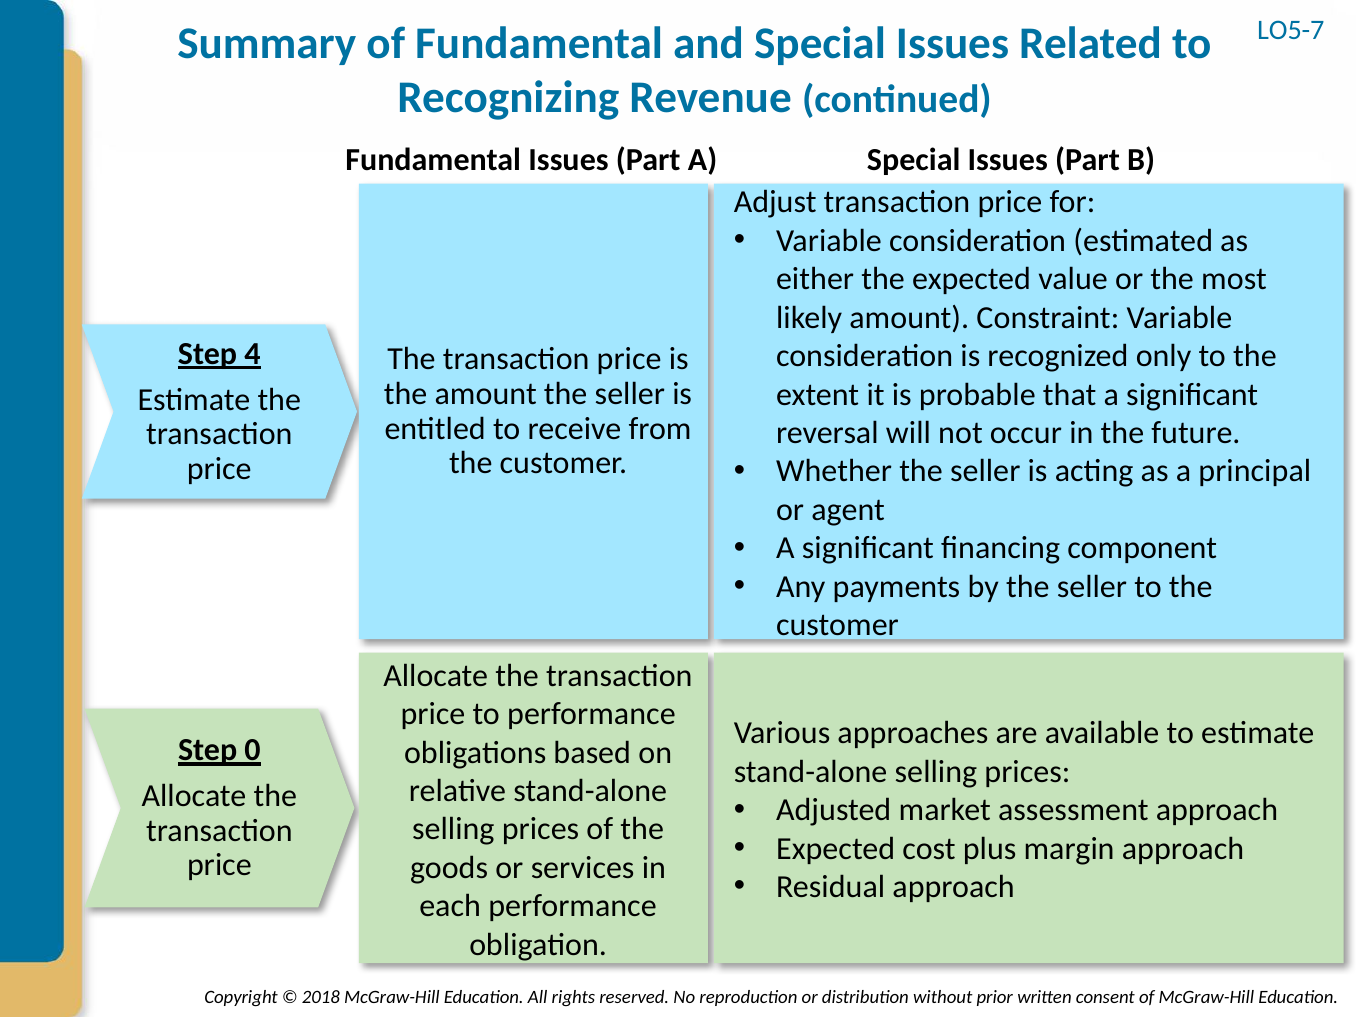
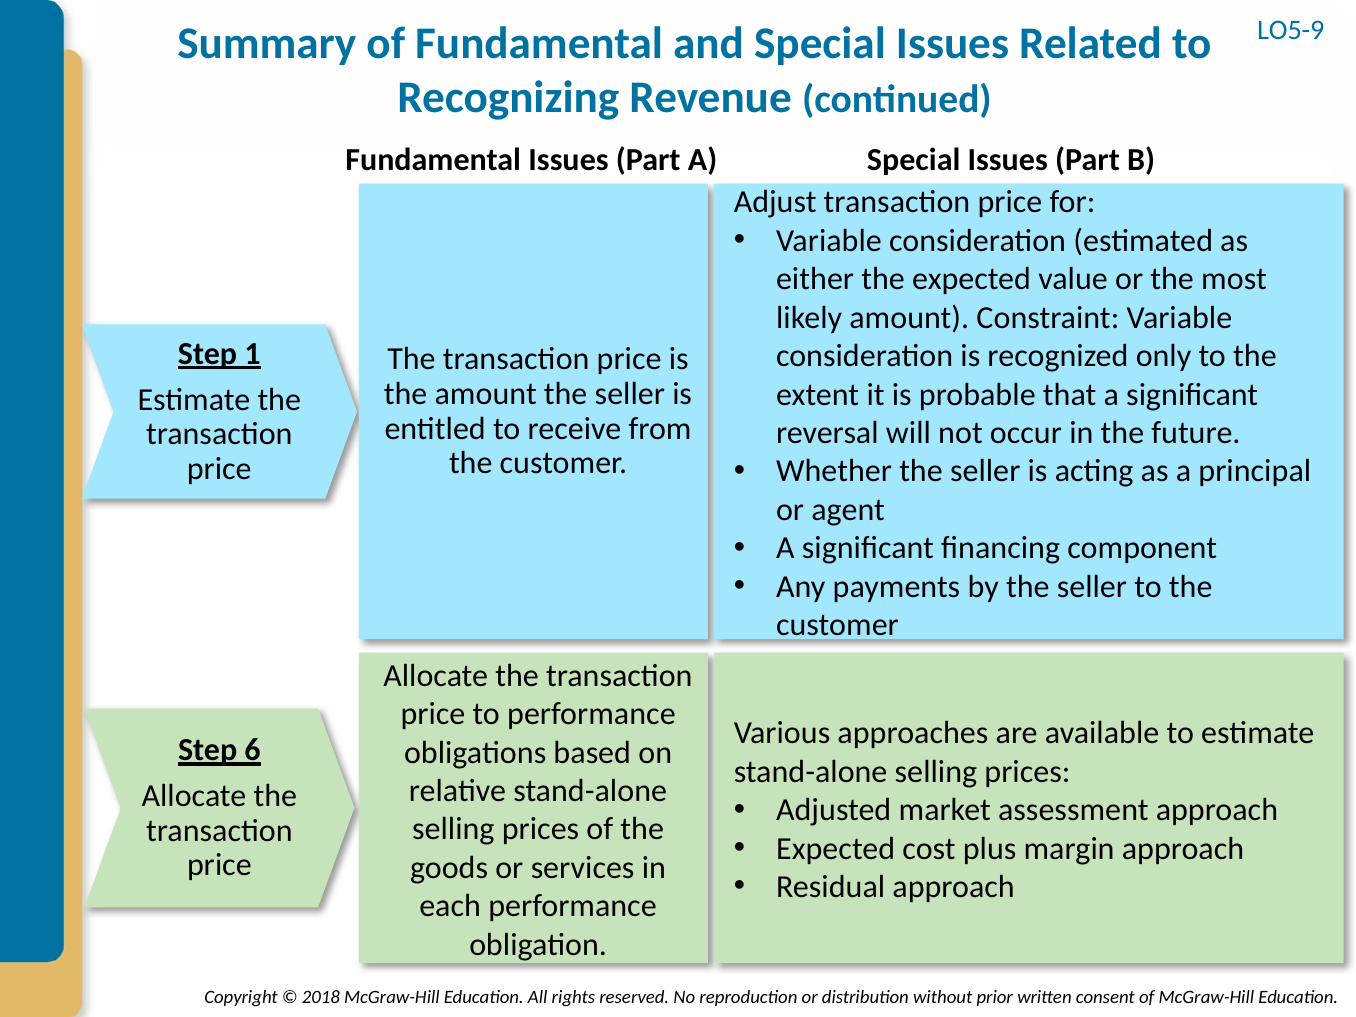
LO5-7: LO5-7 -> LO5-9 (1291, 30)
4: 4 -> 1 (252, 354)
0: 0 -> 6 (253, 750)
